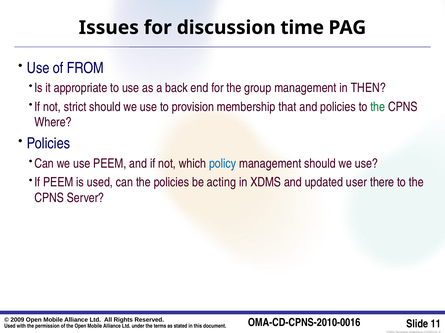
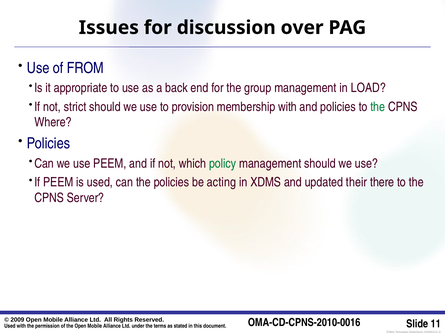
time: time -> over (302, 28)
THEN: THEN -> LOAD (368, 88)
membership that: that -> with (288, 107)
policy colour: blue -> green (223, 164)
user: user -> their (357, 183)
